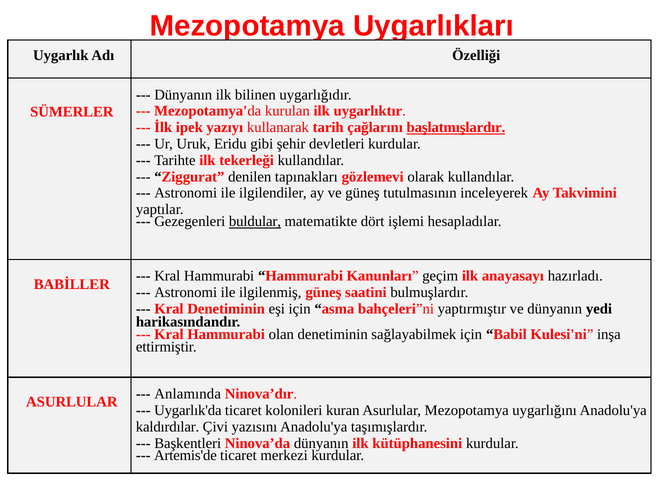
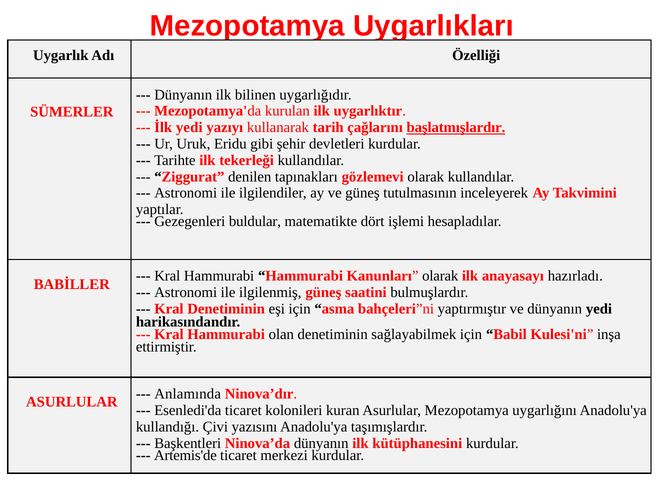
İlk ipek: ipek -> yedi (189, 128)
buldular underline: present -> none (255, 222)
Kanunları geçim: geçim -> olarak (440, 276)
Uygarlık'da: Uygarlık'da -> Esenledi'da (188, 410)
kaldırdılar: kaldırdılar -> kullandığı (167, 427)
